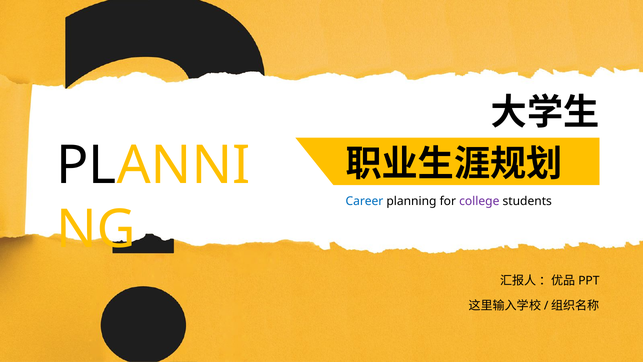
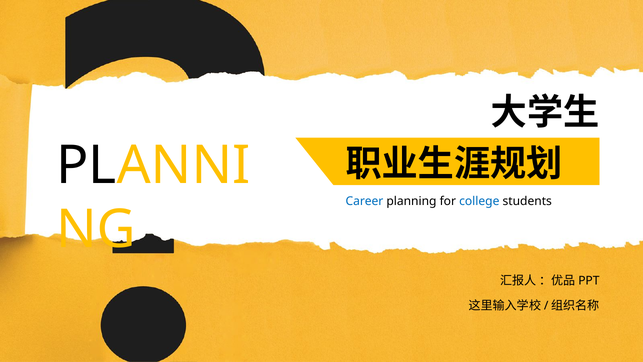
college colour: purple -> blue (479, 201)
